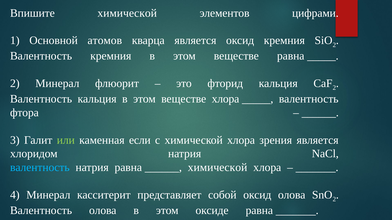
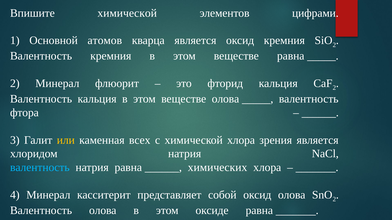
веществе хлора: хлора -> олова (225, 99)
или colour: light green -> yellow (66, 140)
если: если -> всех (140, 140)
химической: химической -> химических (218, 168)
